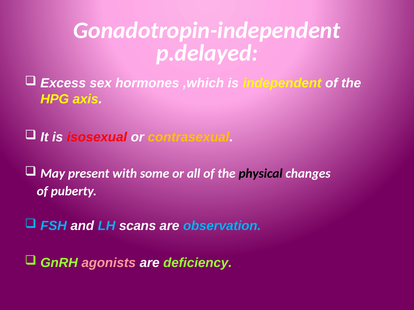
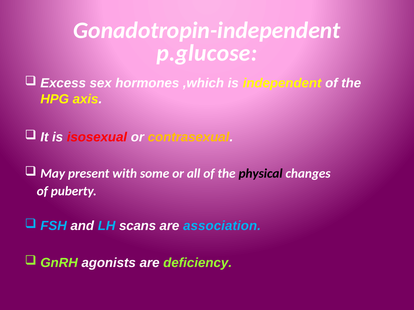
p.delayed: p.delayed -> p.glucose (207, 53)
observation: observation -> association (222, 226)
agonists colour: pink -> white (109, 263)
